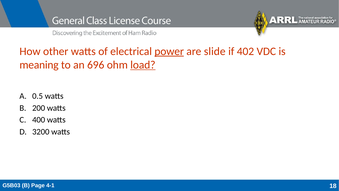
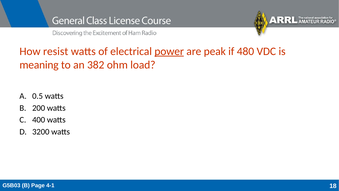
other: other -> resist (56, 51)
slide: slide -> peak (215, 51)
402: 402 -> 480 (245, 51)
696: 696 -> 382 (96, 65)
load underline: present -> none (143, 65)
